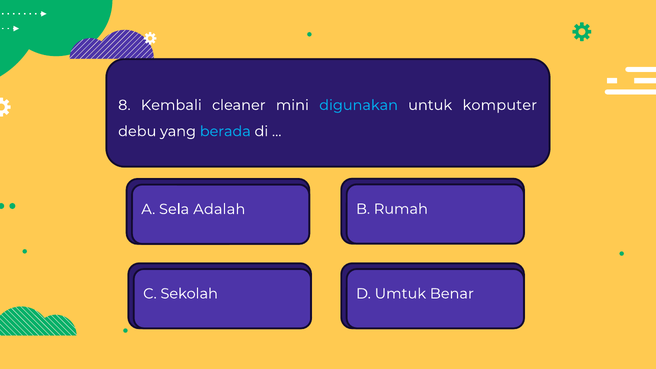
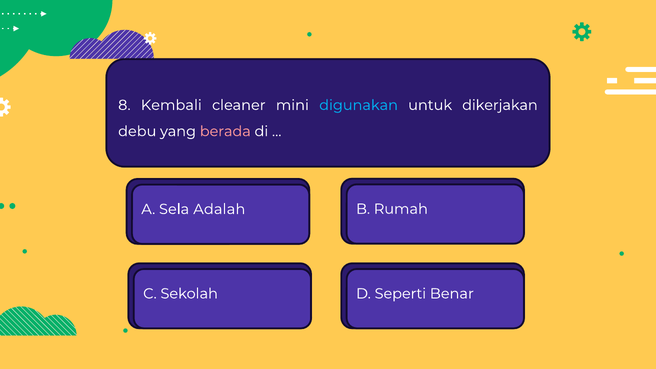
komputer: komputer -> dikerjakan (500, 105)
berada colour: light blue -> pink (225, 131)
Umtuk: Umtuk -> Seperti (400, 294)
